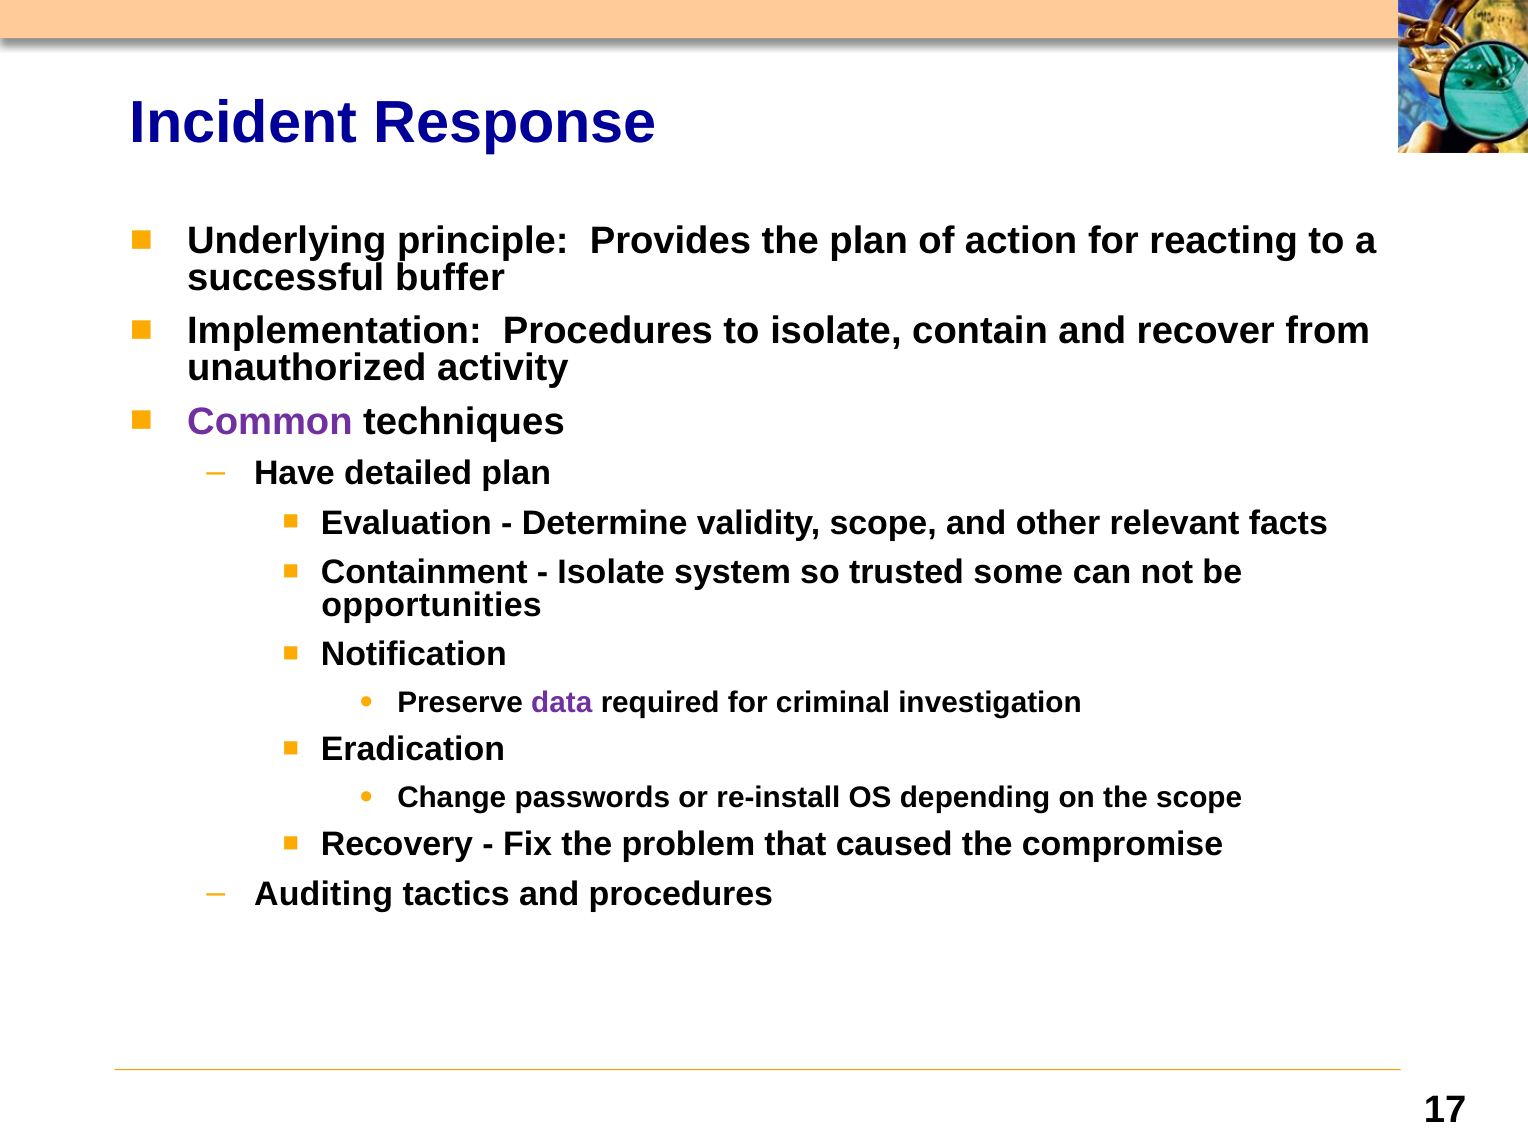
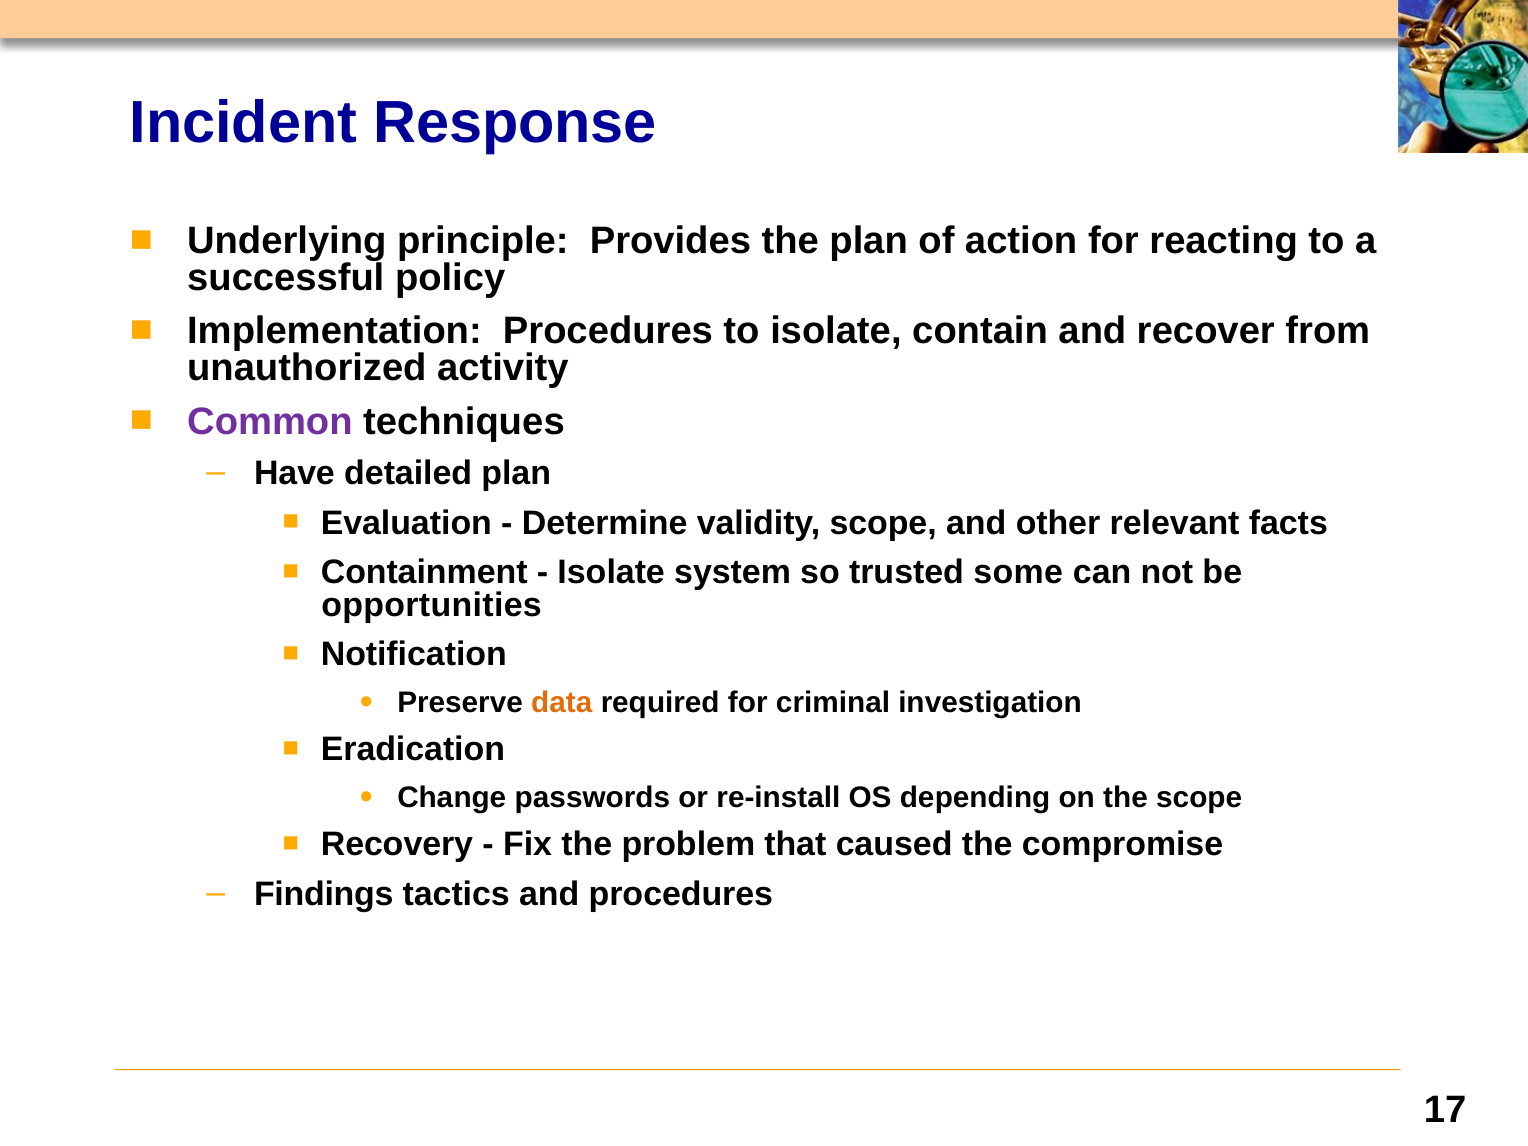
buffer: buffer -> policy (450, 278)
data colour: purple -> orange (562, 702)
Auditing: Auditing -> Findings (324, 894)
